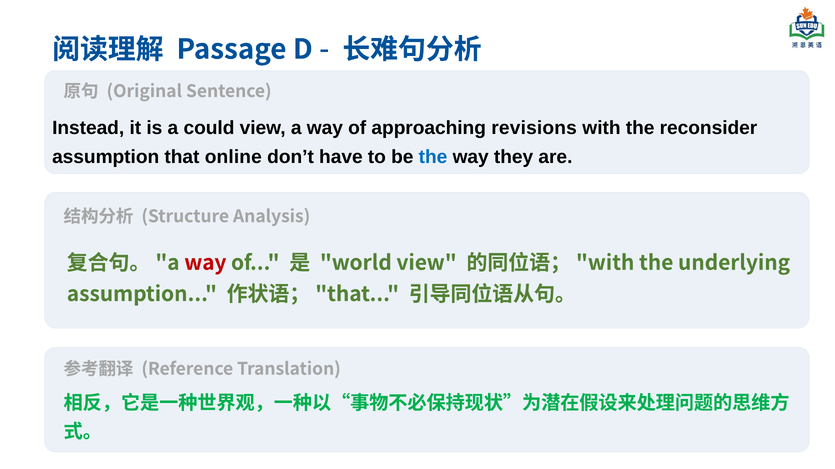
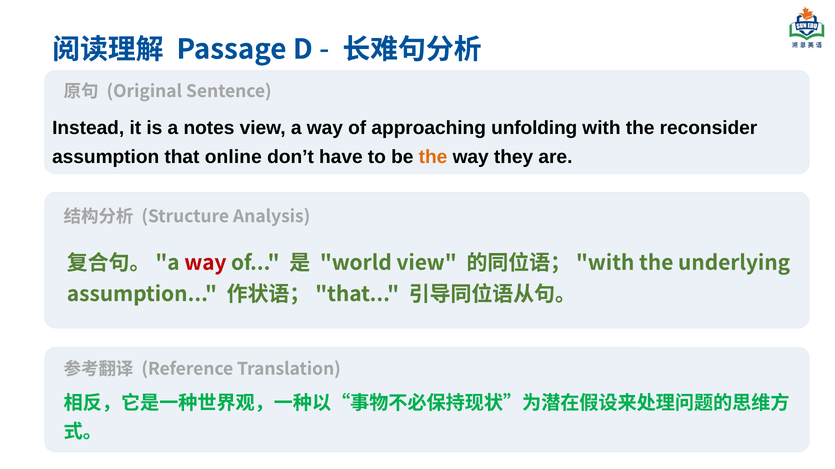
could: could -> notes (209, 128)
revisions: revisions -> unfolding (534, 128)
the colour: blue -> orange (433, 157)
